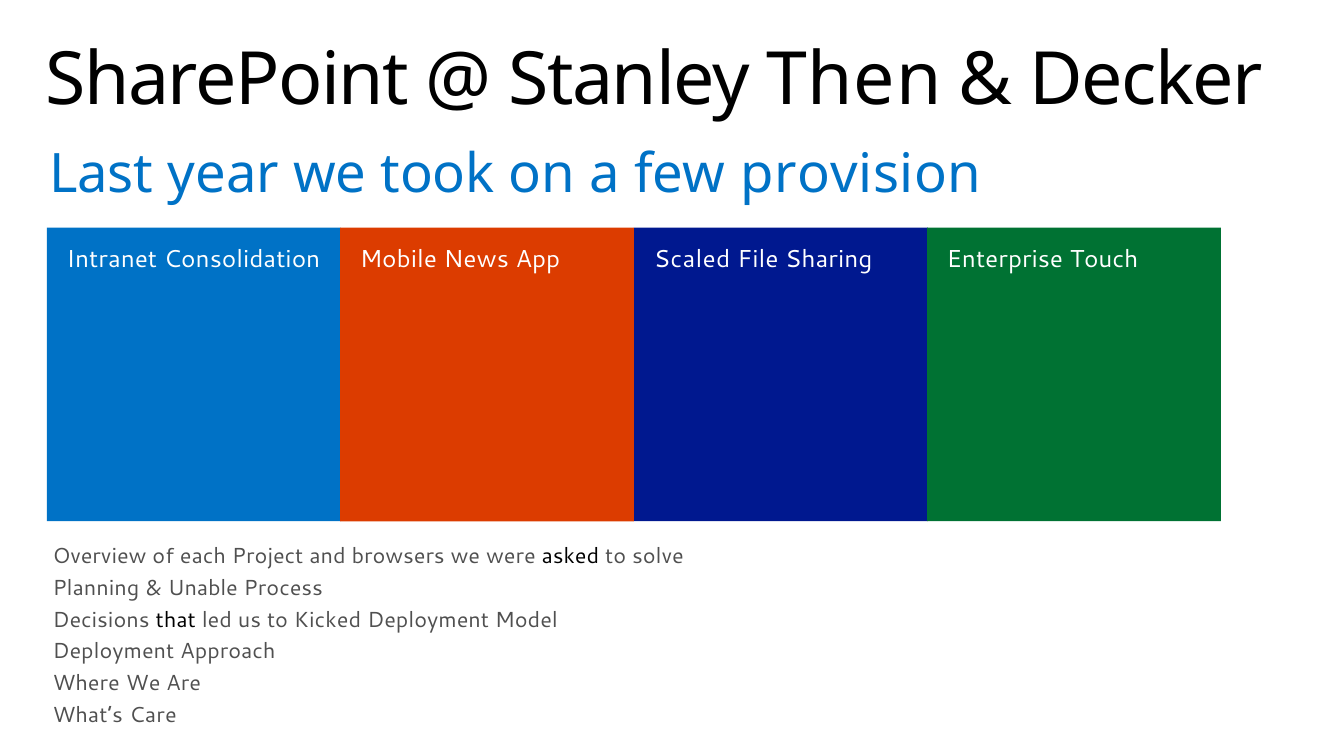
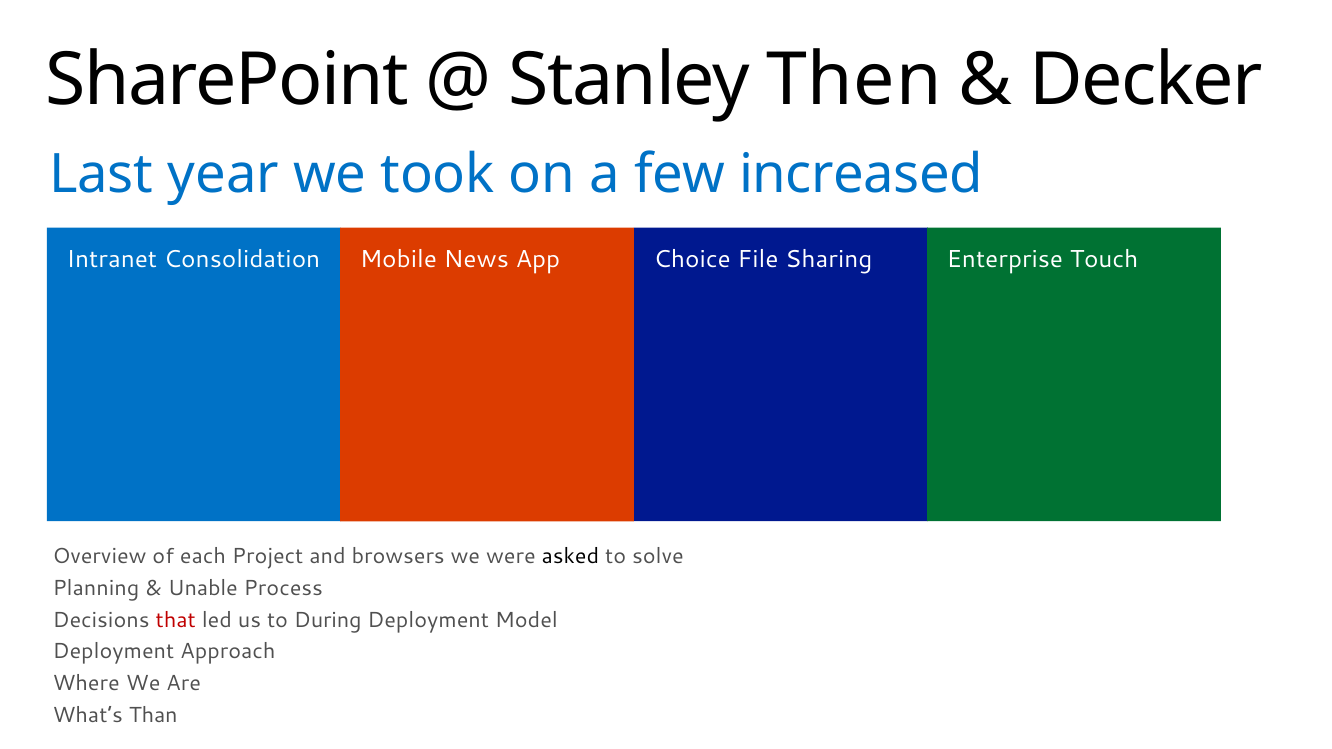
provision: provision -> increased (861, 175)
Scaled: Scaled -> Choice (692, 260)
that colour: black -> red (176, 620)
Kicked: Kicked -> During (328, 620)
Care: Care -> Than (153, 715)
